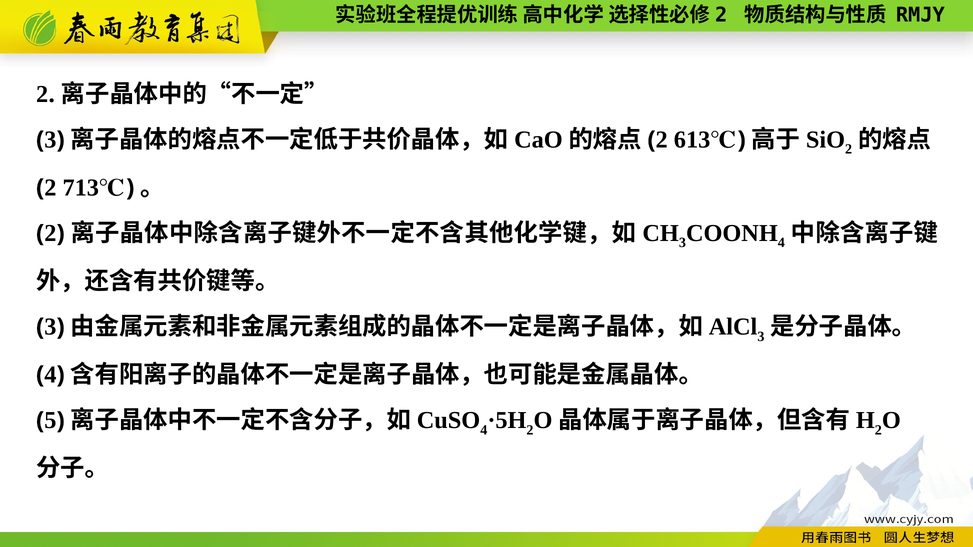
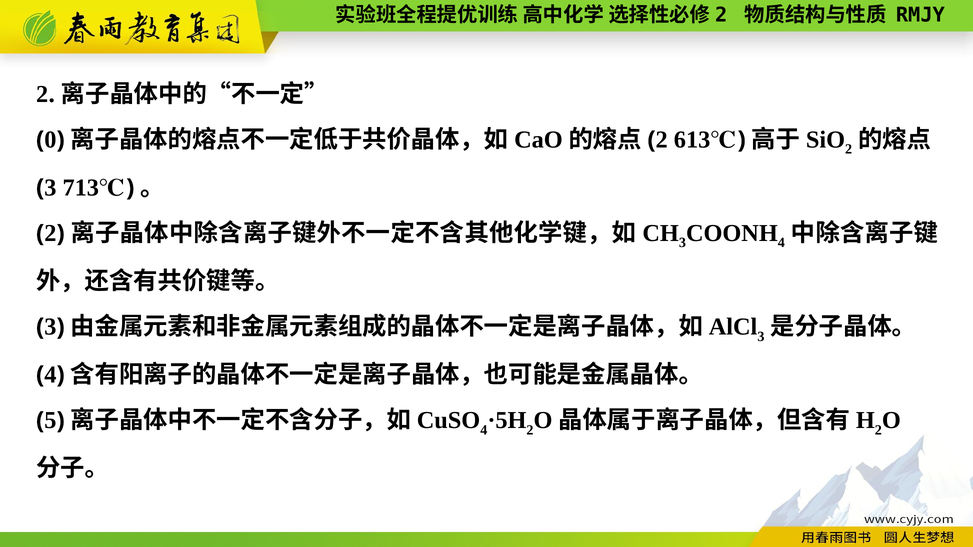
3: 3 -> 0 (50, 140)
2: 2 -> 3 (50, 188)
